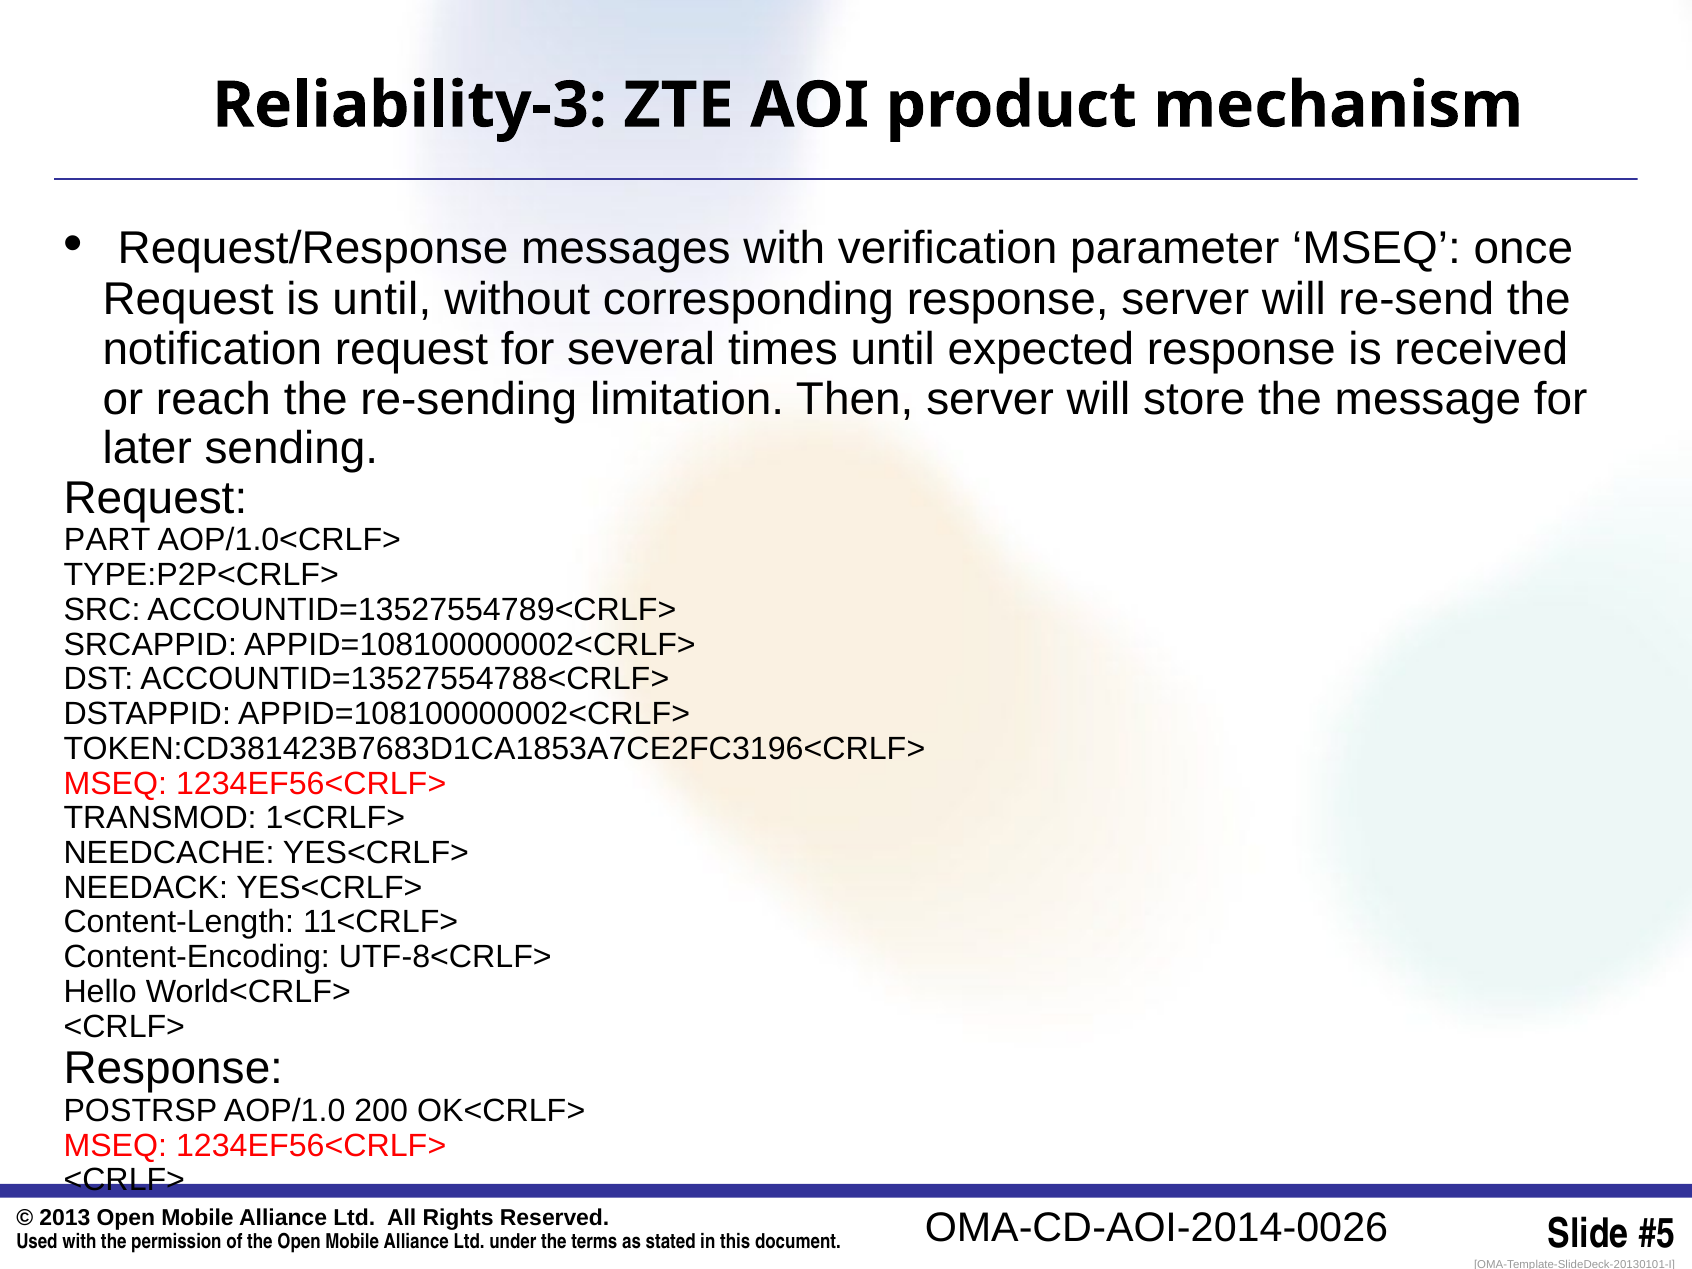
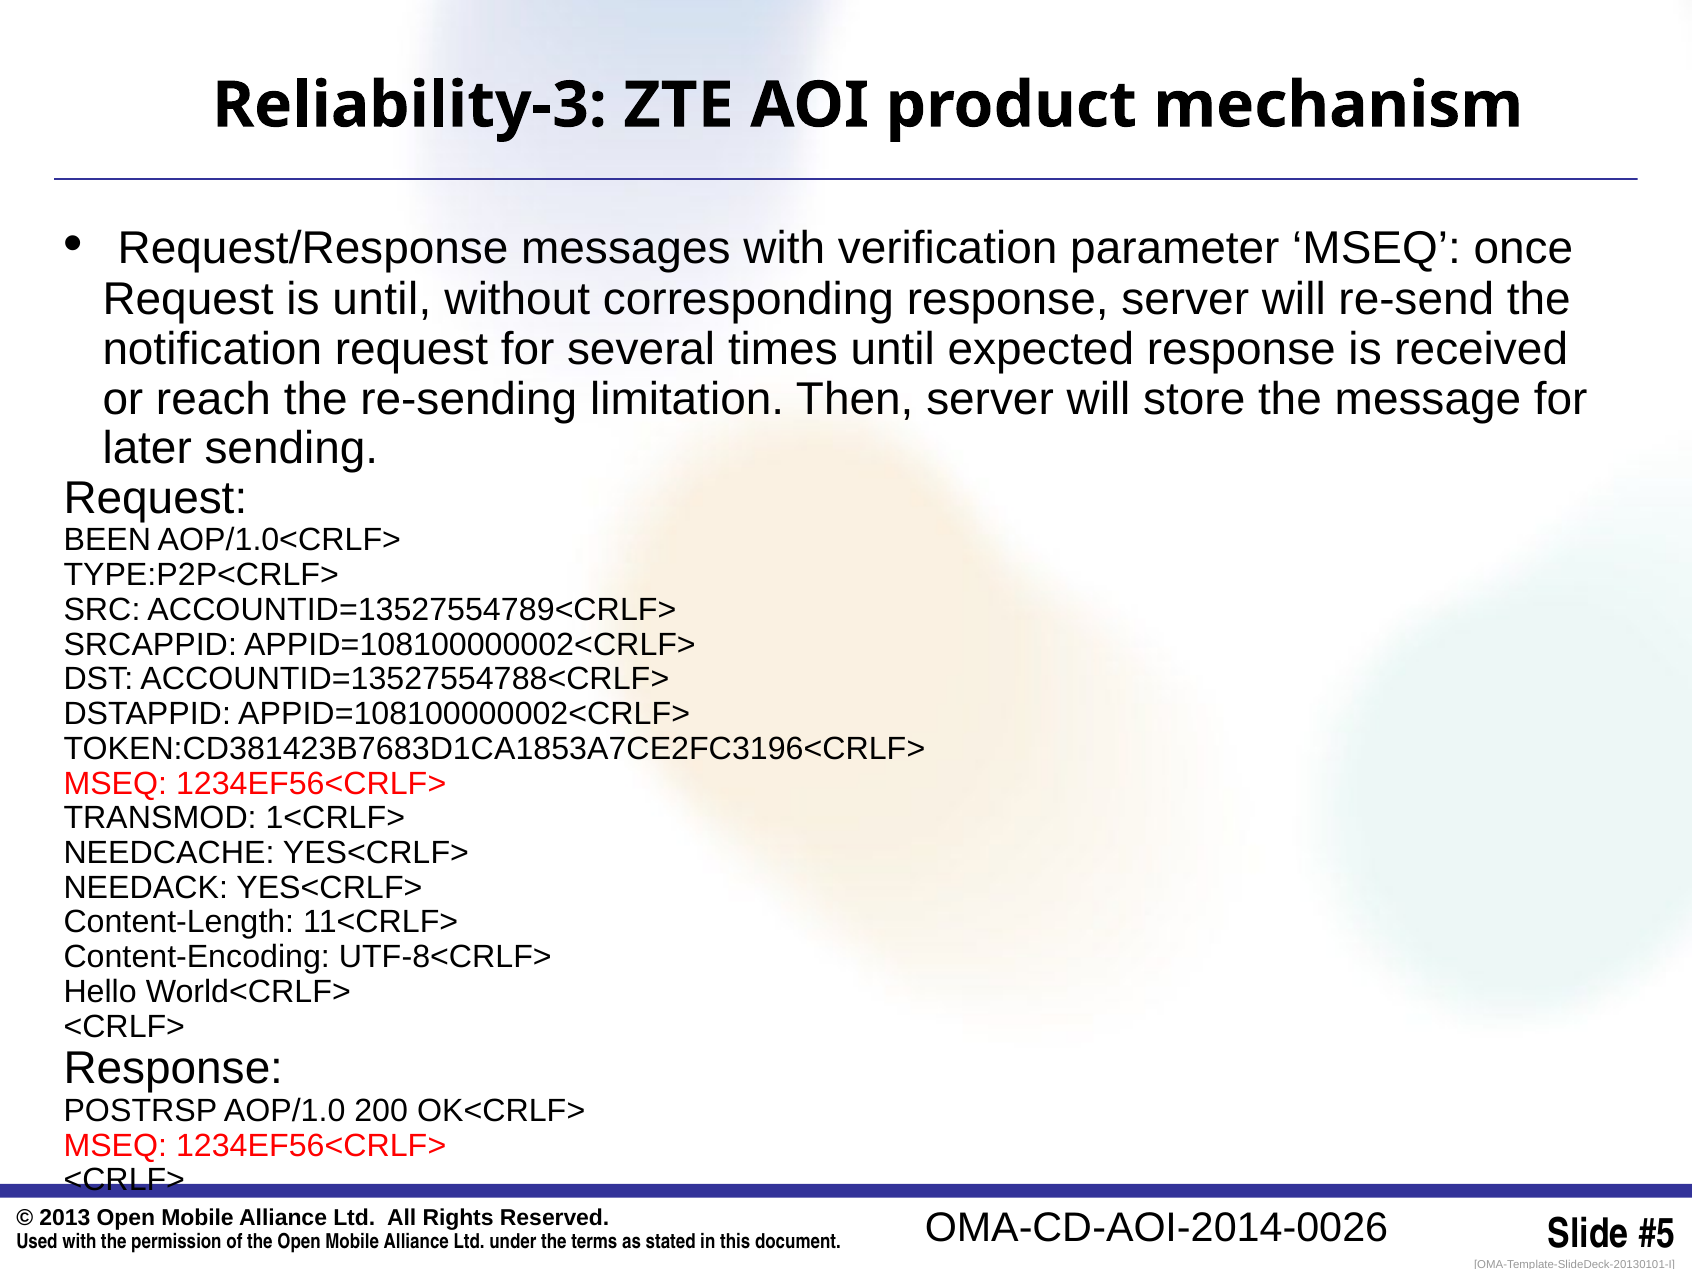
PART: PART -> BEEN (107, 540)
